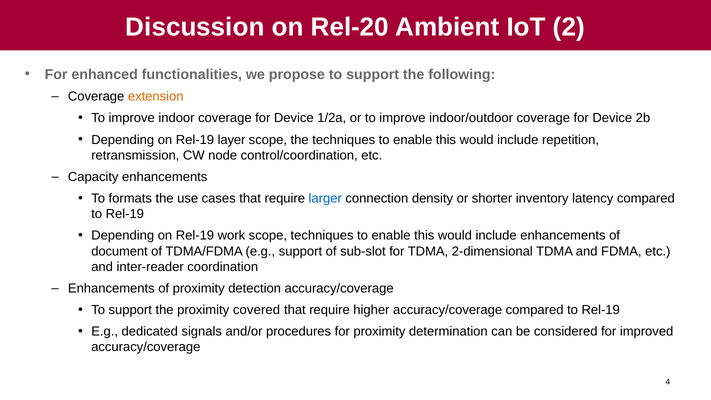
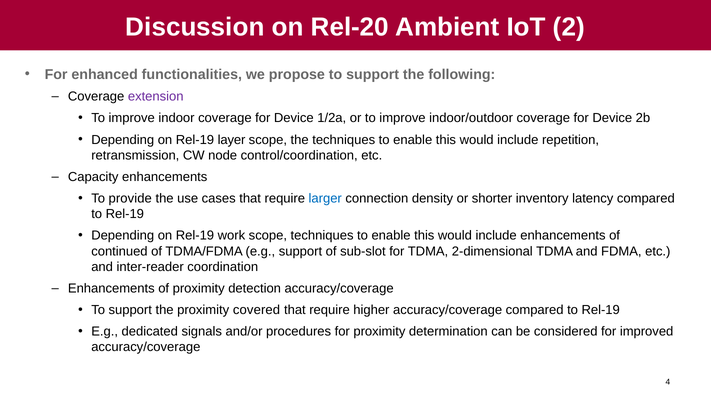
extension colour: orange -> purple (156, 97)
formats: formats -> provide (130, 198)
document: document -> continued (119, 251)
